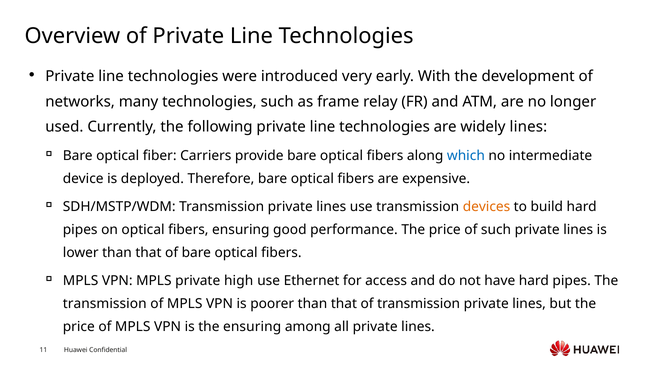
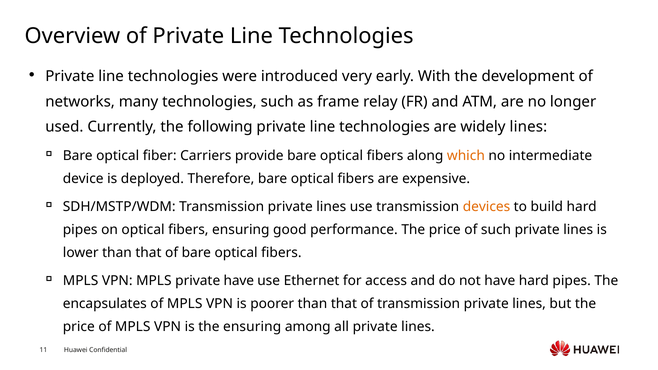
which colour: blue -> orange (466, 156)
private high: high -> have (239, 281)
transmission: transmission -> encapsulates (105, 304)
